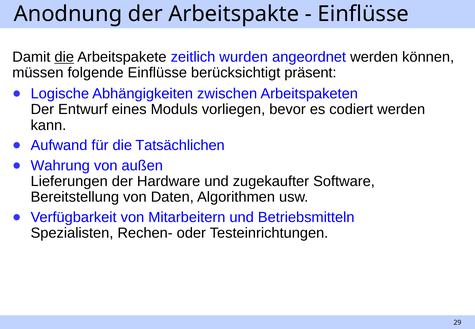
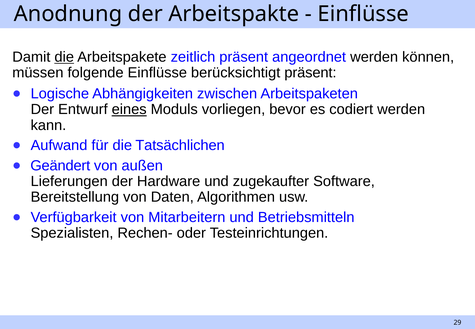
zeitlich wurden: wurden -> präsent (244, 57)
eines underline: none -> present (129, 109)
Wahrung: Wahrung -> Geändert (60, 166)
